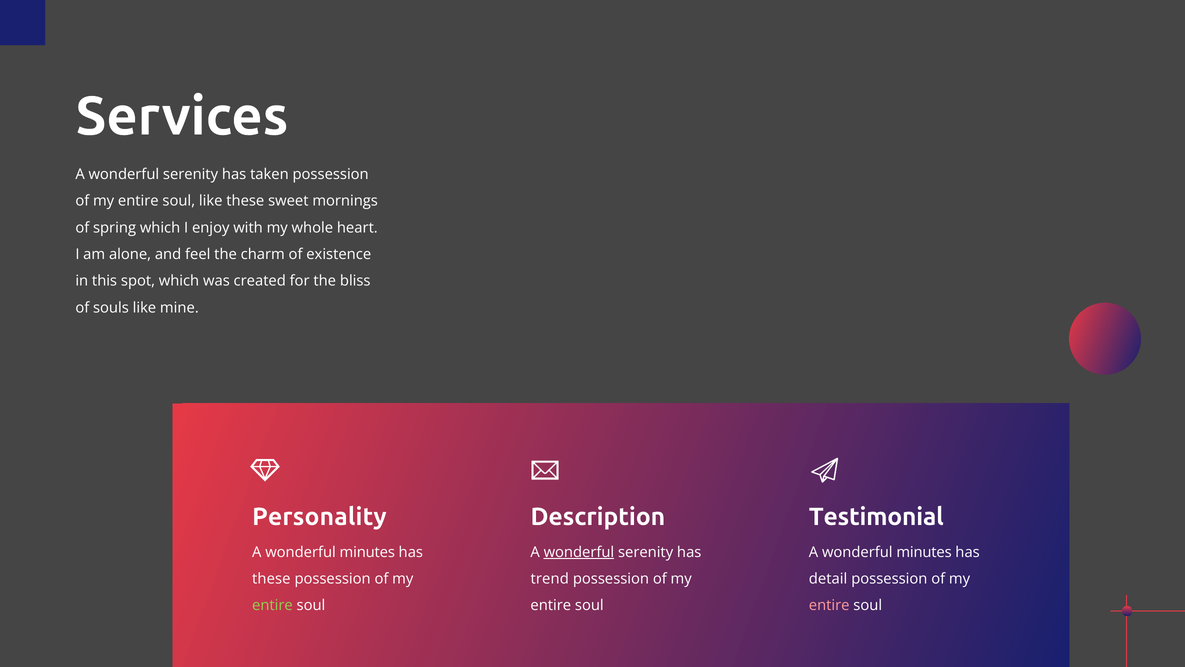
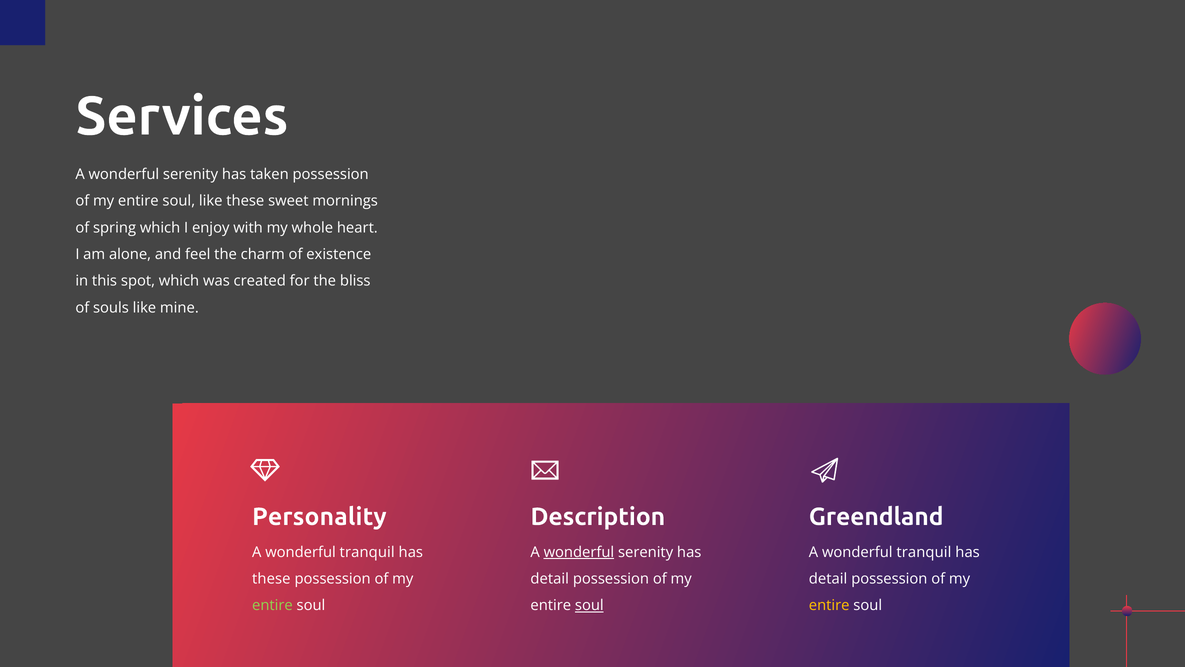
Testimonial: Testimonial -> Greendland (876, 516)
minutes: minutes -> tranquil (367, 552)
minutes: minutes -> tranquil (924, 552)
trend: trend -> detail (550, 578)
soul underline: none -> present (589, 605)
entire colour: pink -> yellow (829, 605)
